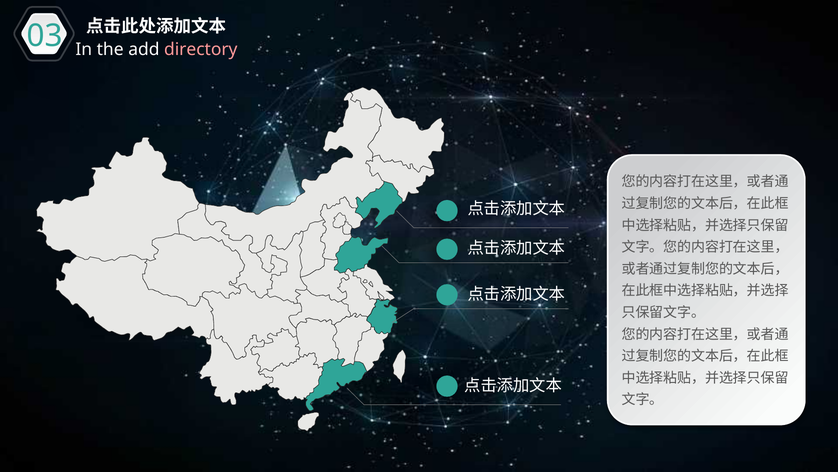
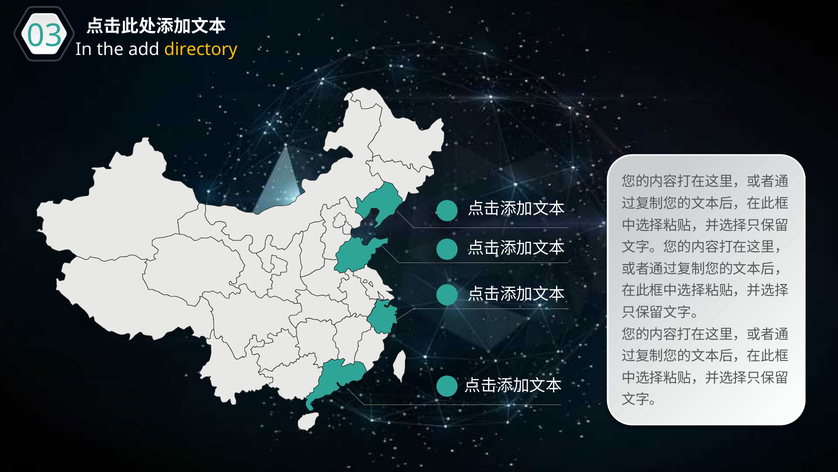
directory colour: pink -> yellow (201, 49)
